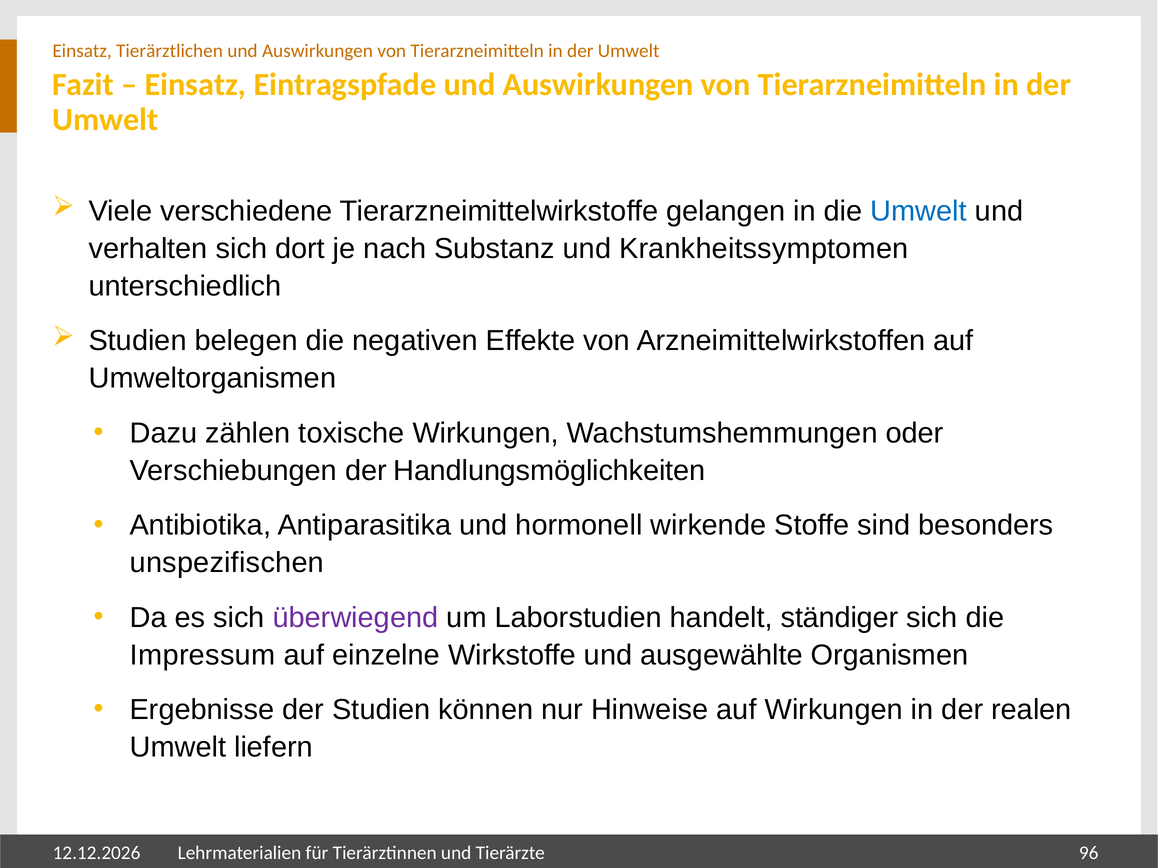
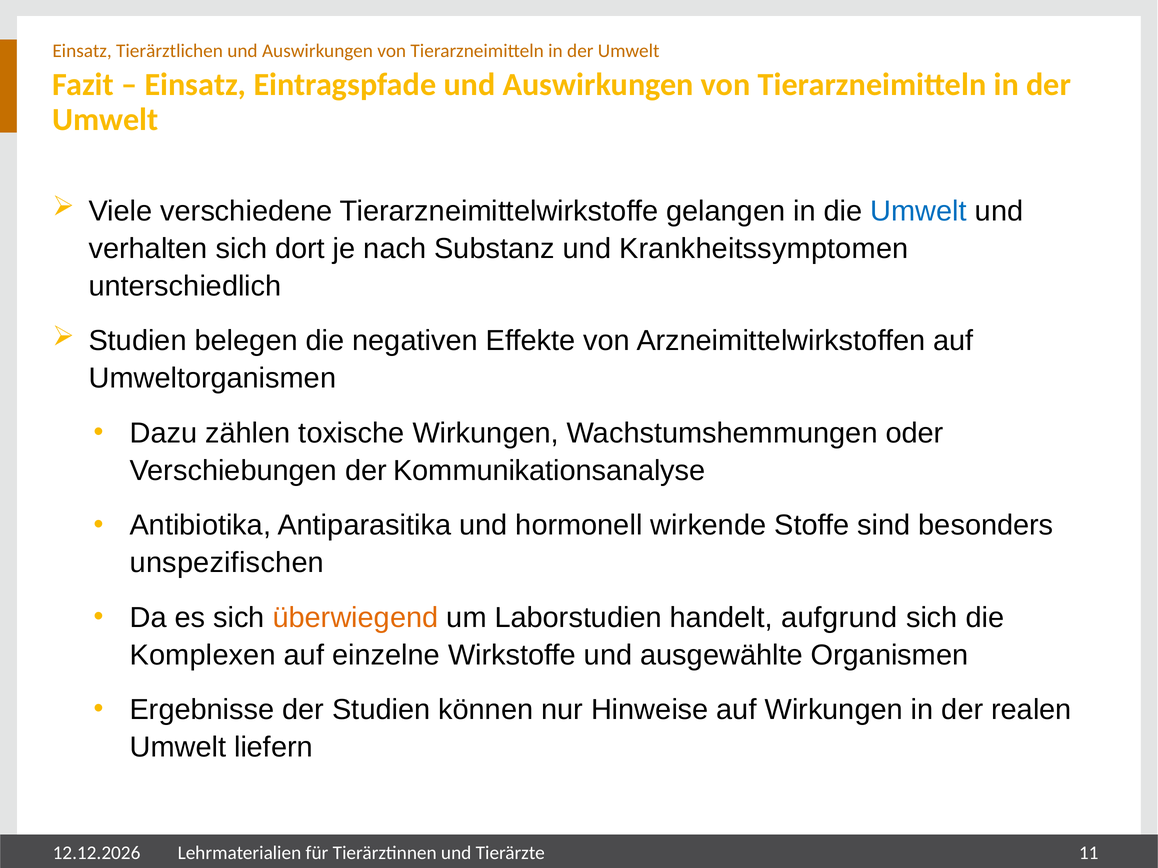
Handlungsmöglichkeiten: Handlungsmöglichkeiten -> Kommunikationsanalyse (549, 471)
überwiegend colour: purple -> orange (355, 618)
ständiger: ständiger -> aufgrund (839, 618)
Impressum: Impressum -> Komplexen (203, 655)
96: 96 -> 11 (1089, 853)
